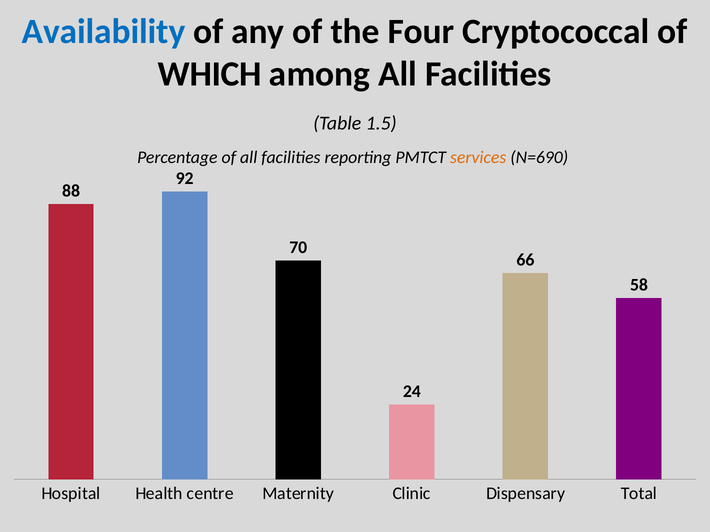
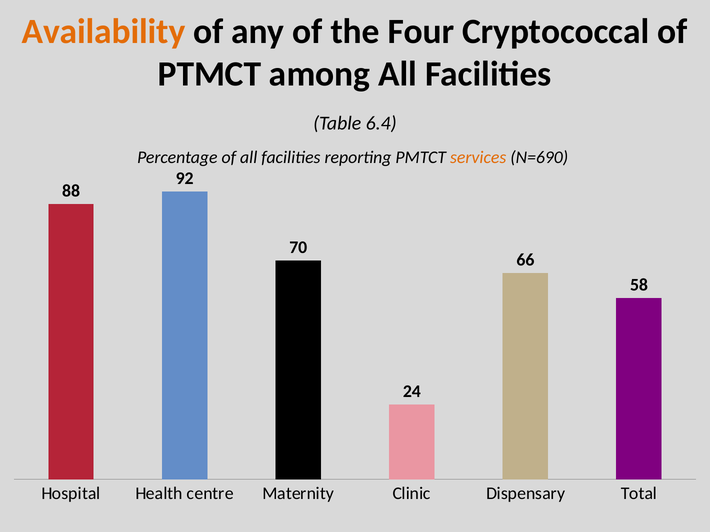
Availability colour: blue -> orange (104, 31)
WHICH: WHICH -> PTMCT (210, 74)
1.5: 1.5 -> 6.4 (381, 123)
